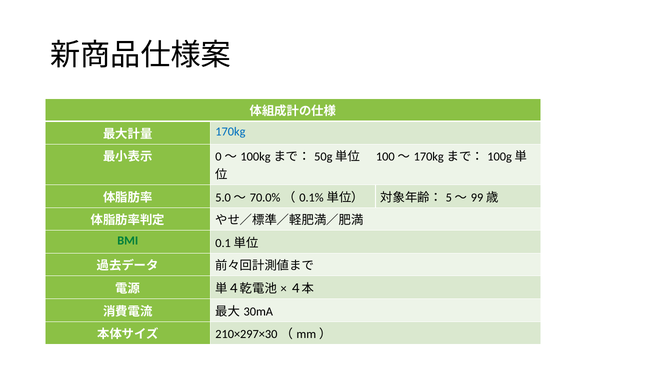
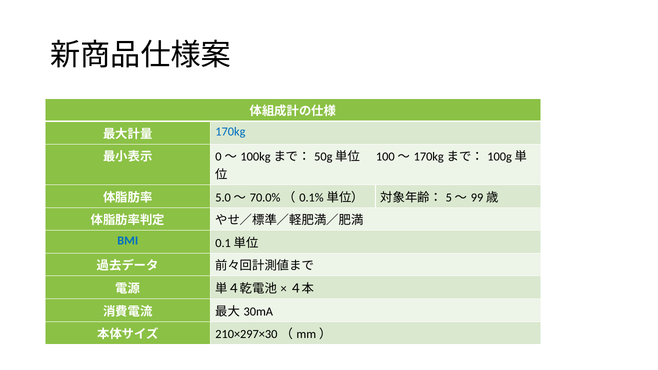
BMI colour: green -> blue (128, 241)
